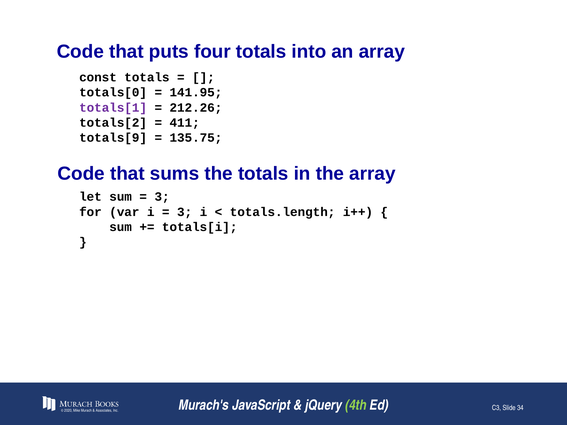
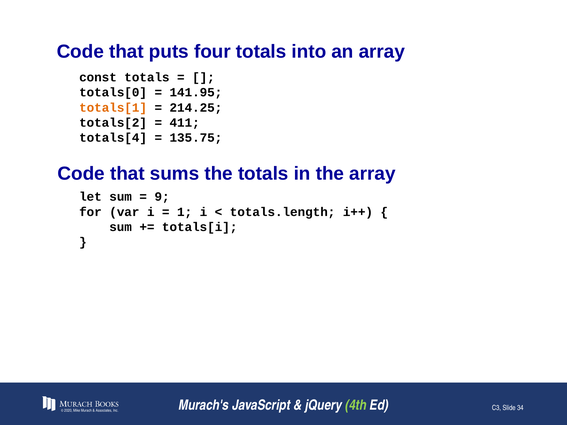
totals[1 colour: purple -> orange (113, 108)
212.26: 212.26 -> 214.25 (196, 108)
totals[9: totals[9 -> totals[4 (113, 138)
3: 3 -> 9 (162, 197)
3: 3 -> 1 (185, 212)
